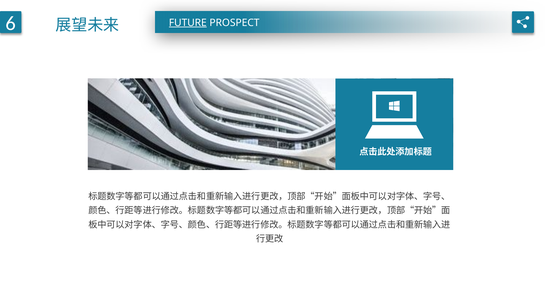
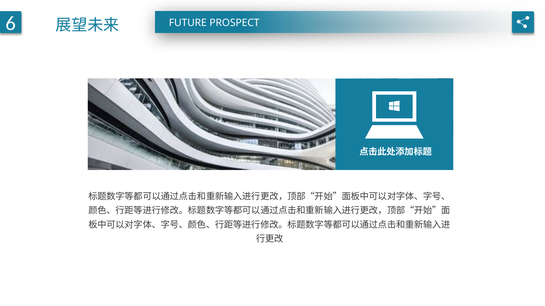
FUTURE underline: present -> none (188, 23)
